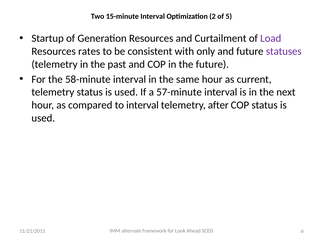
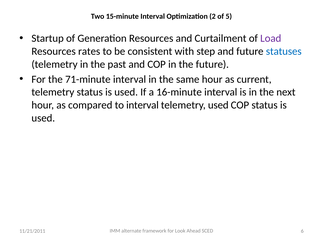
only: only -> step (206, 51)
statuses colour: purple -> blue (284, 51)
58-minute: 58-minute -> 71-minute (88, 79)
57-minute: 57-minute -> 16-minute (179, 92)
telemetry after: after -> used (218, 105)
